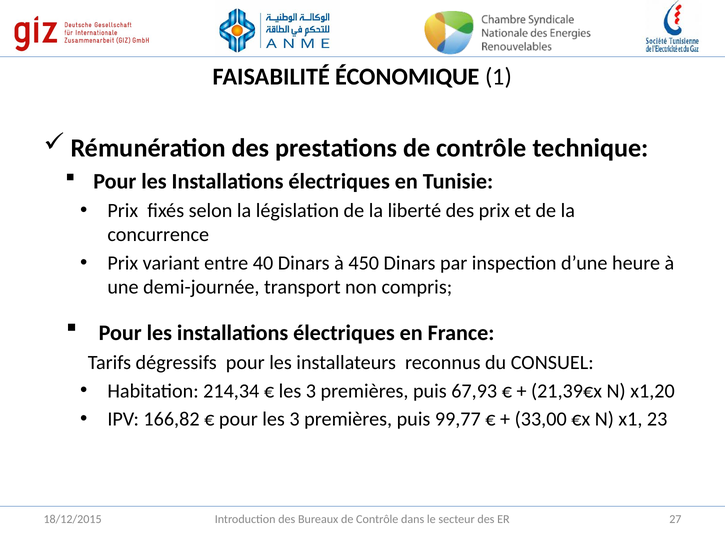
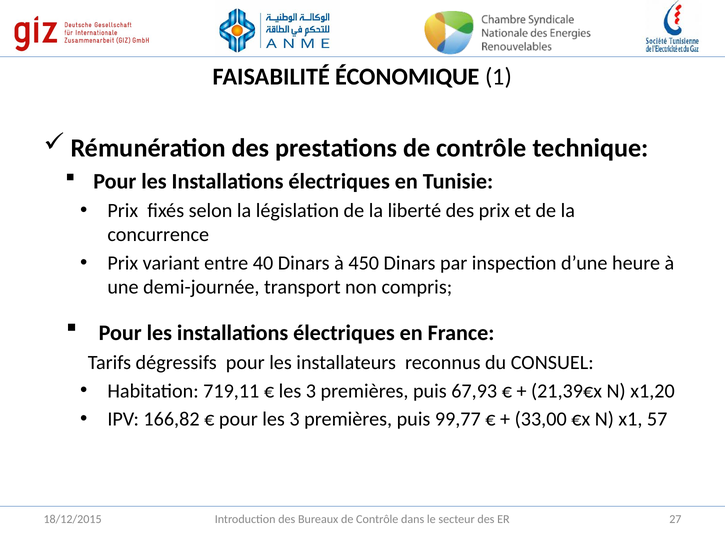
214,34: 214,34 -> 719,11 (231, 391)
23: 23 -> 57 (657, 419)
